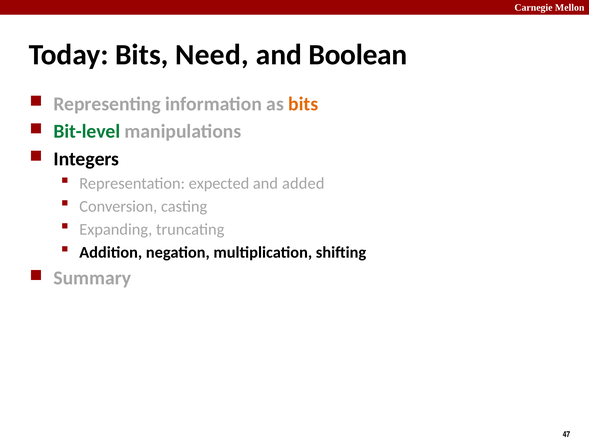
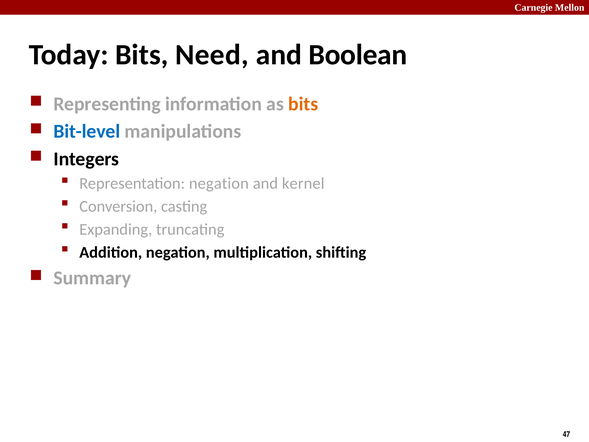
Bit-level colour: green -> blue (87, 131)
Representation expected: expected -> negation (219, 183)
added: added -> kernel (303, 183)
